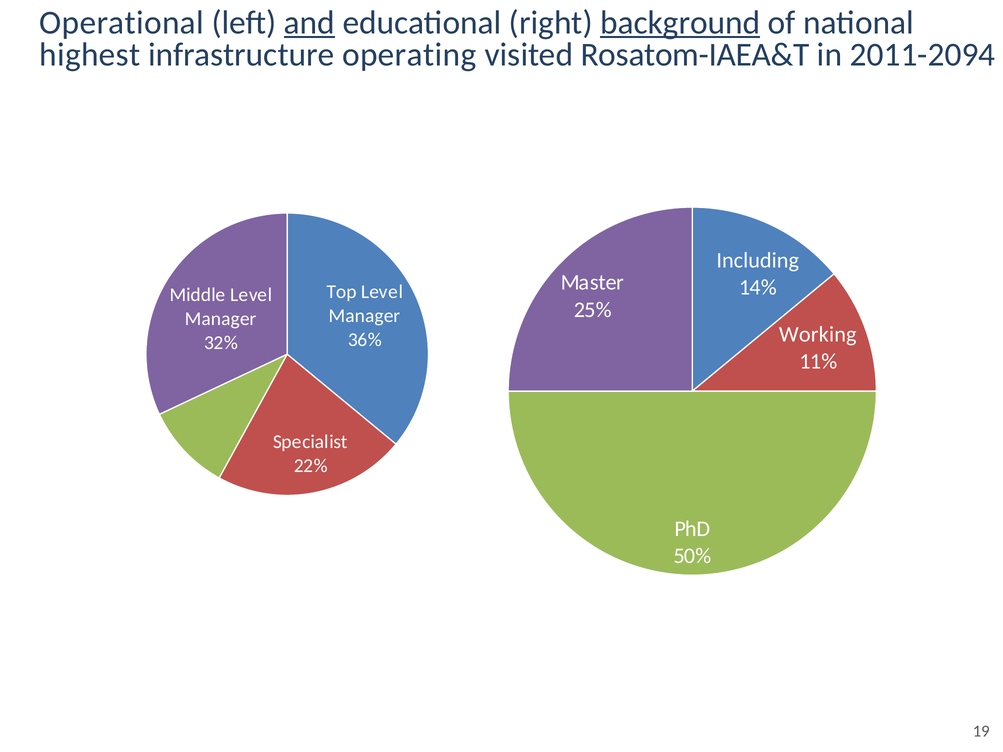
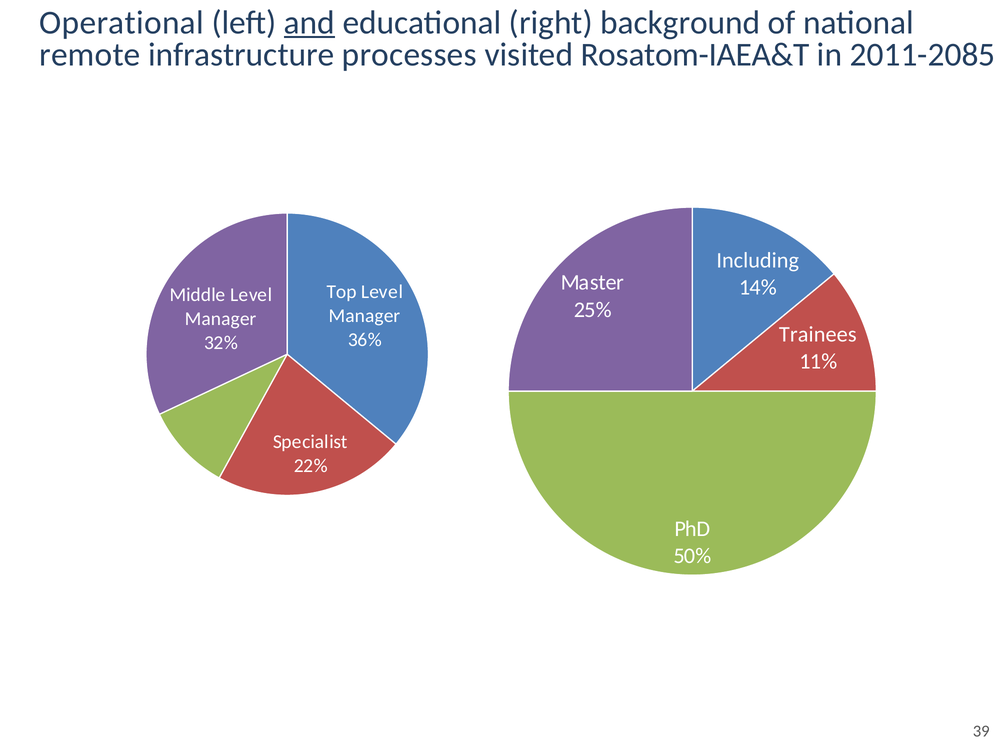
background underline: present -> none (680, 23)
highest: highest -> remote (90, 55)
operating: operating -> processes (409, 55)
2011-2094: 2011-2094 -> 2011-2085 (923, 55)
Working: Working -> Trainees (818, 334)
19: 19 -> 39 (981, 731)
